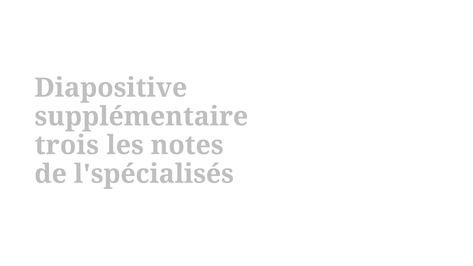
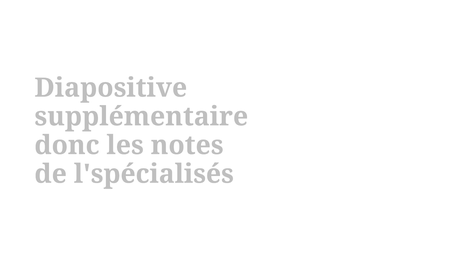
trois: trois -> donc (67, 145)
